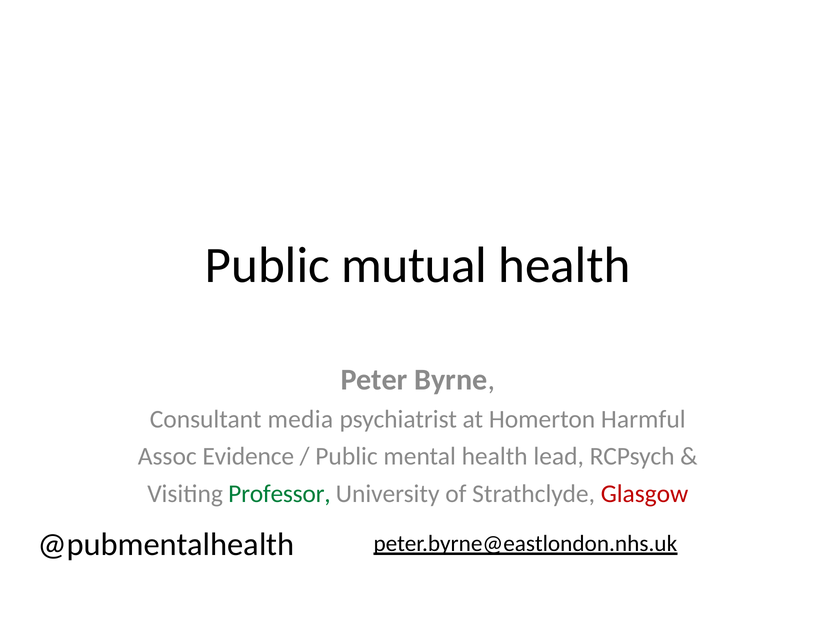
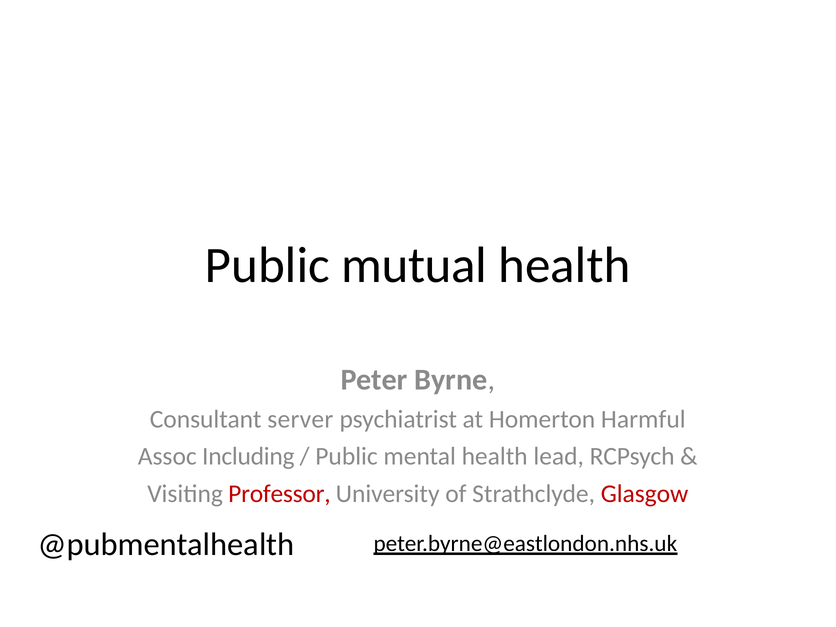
media: media -> server (300, 419)
Evidence: Evidence -> Including (248, 456)
Professor colour: green -> red (279, 494)
